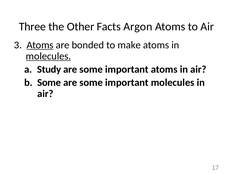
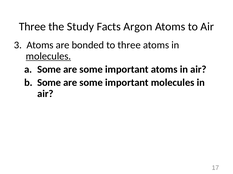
Other: Other -> Study (80, 27)
Atoms underline: present -> none (40, 45)
to make: make -> three (129, 45)
Study: Study -> Some (49, 70)
